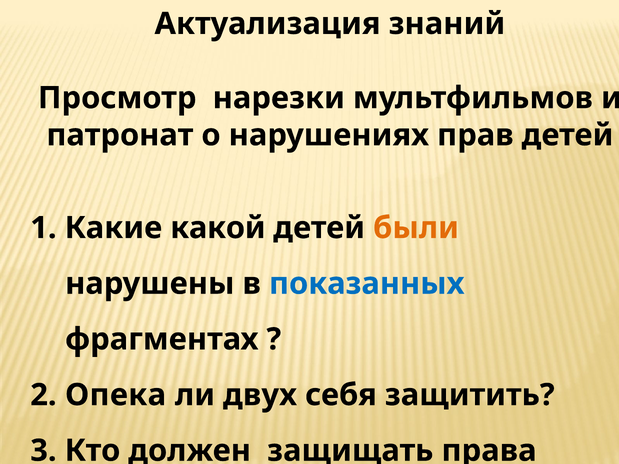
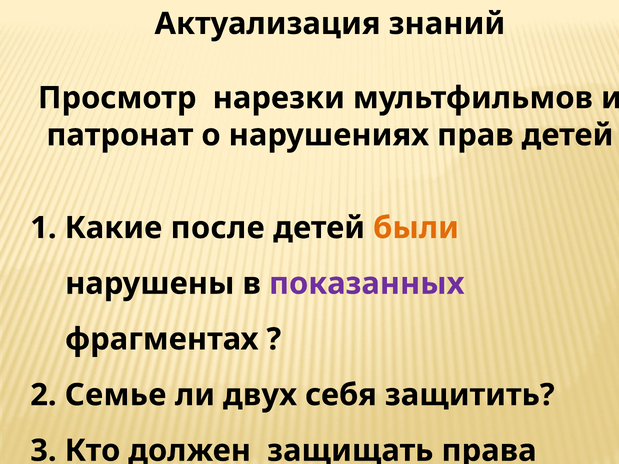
какой: какой -> после (218, 228)
показанных colour: blue -> purple (367, 284)
Опека: Опека -> Семье (116, 395)
